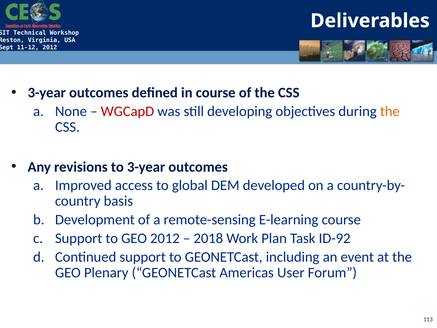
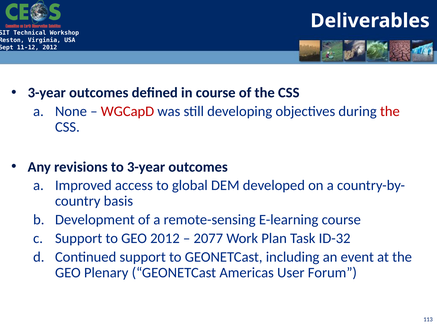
the colour: orange -> red (390, 111)
2018: 2018 -> 2077 (208, 238)
ID-92: ID-92 -> ID-32 (335, 238)
